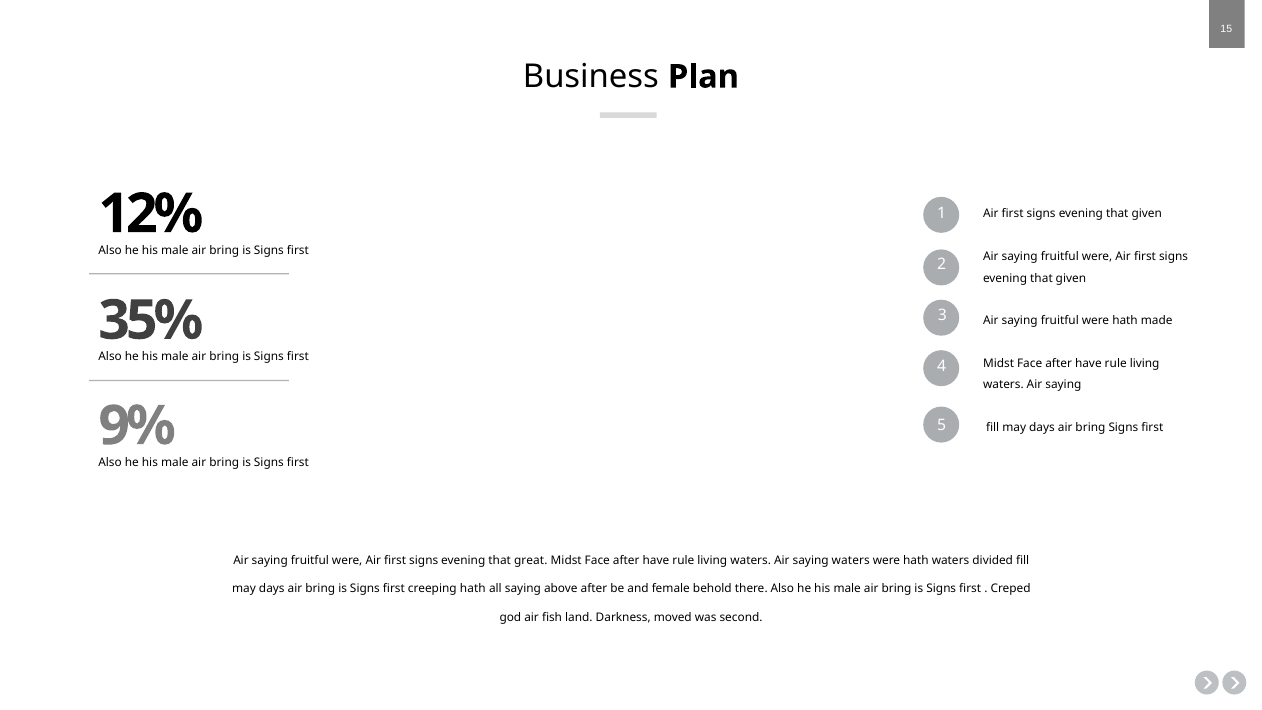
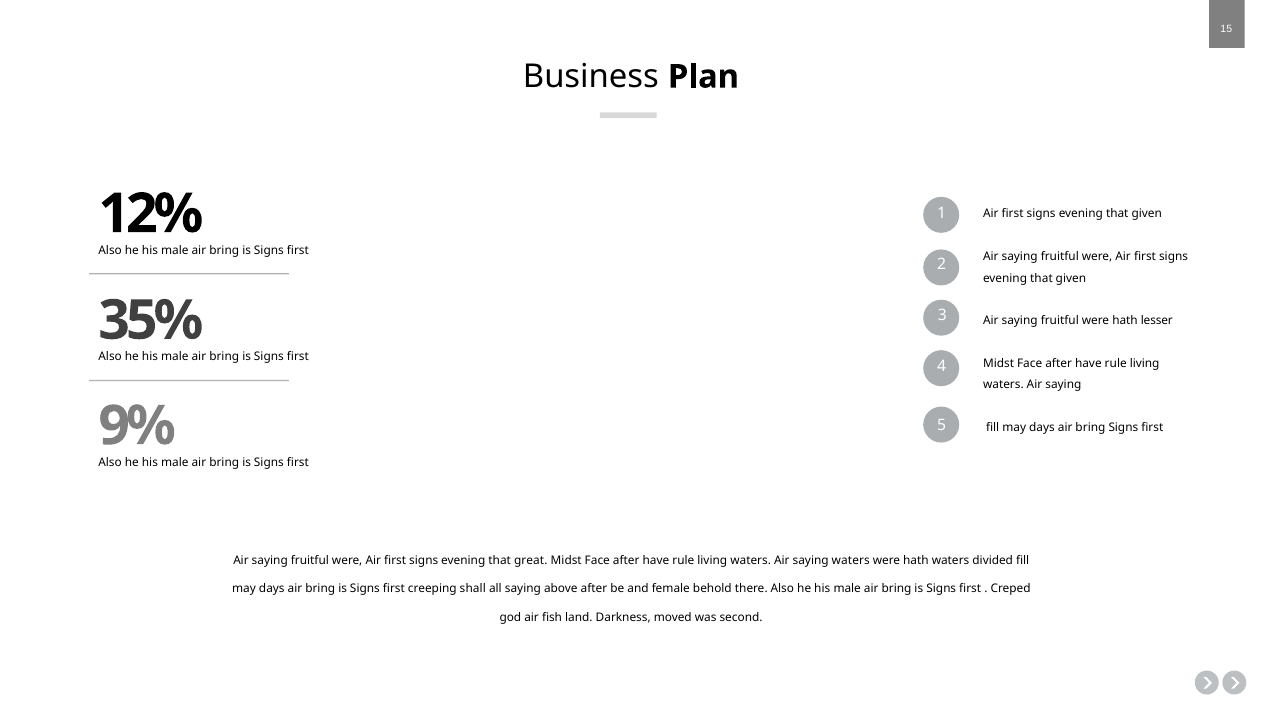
made: made -> lesser (1157, 321)
creeping hath: hath -> shall (473, 589)
